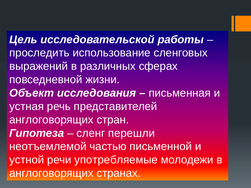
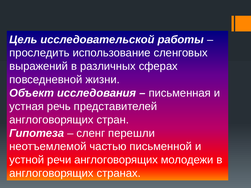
речи употребляемые: употребляемые -> англоговорящих (116, 160)
